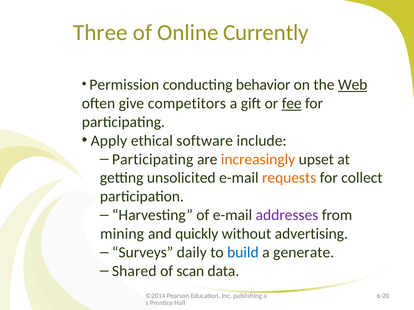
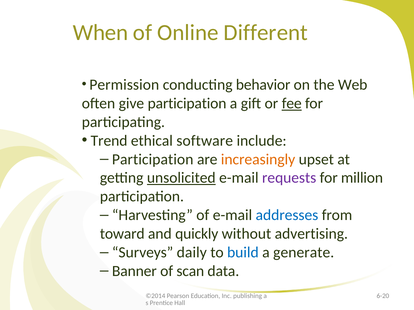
Three: Three -> When (101, 33)
Currently: Currently -> Different (266, 33)
Web underline: present -> none (353, 85)
give competitors: competitors -> participation (187, 104)
Apply: Apply -> Trend (109, 141)
Participating: Participating -> Participation (153, 160)
unsolicited underline: none -> present (181, 178)
requests colour: orange -> purple (289, 178)
collect: collect -> million (362, 178)
addresses colour: purple -> blue (287, 215)
mining: mining -> toward (122, 234)
Shared: Shared -> Banner (134, 271)
